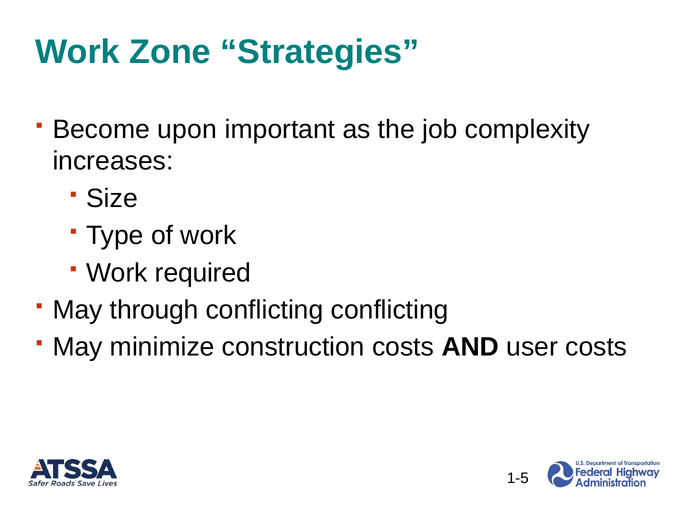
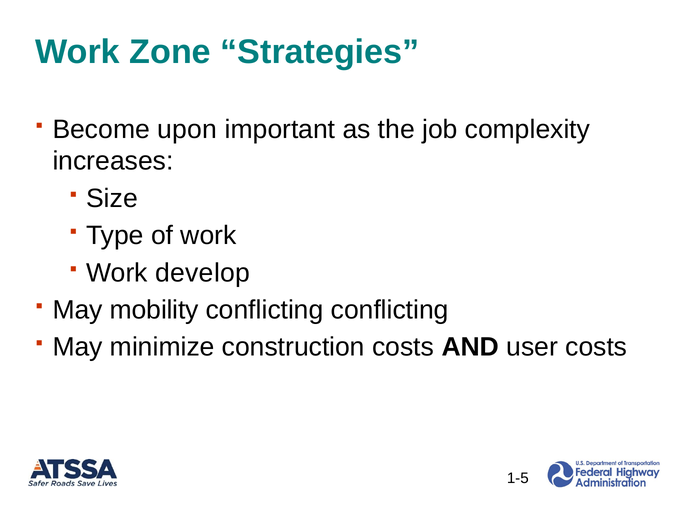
required: required -> develop (203, 273)
through: through -> mobility (154, 310)
